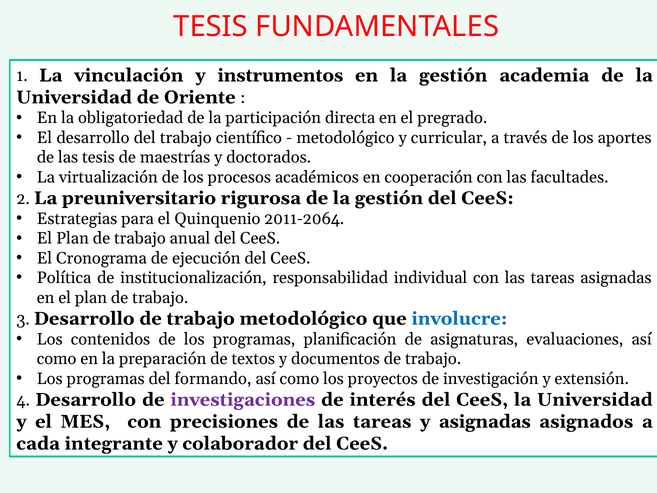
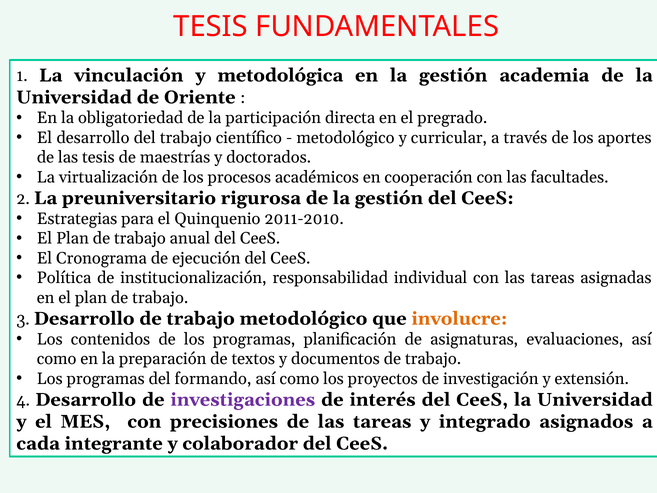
instrumentos: instrumentos -> metodológica (280, 75)
2011-2064: 2011-2064 -> 2011-2010 (304, 219)
involucre colour: blue -> orange (459, 318)
y asignadas: asignadas -> integrado (485, 421)
